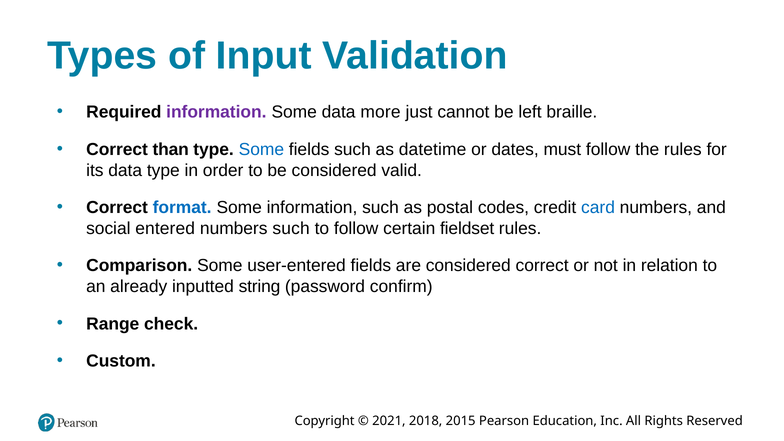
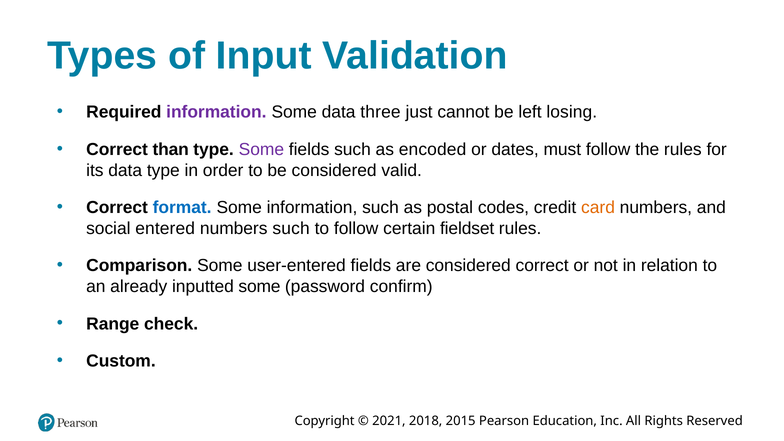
more: more -> three (380, 112)
braille: braille -> losing (572, 112)
Some colour: blue -> purple (261, 149)
datetime: datetime -> encoded (433, 149)
card colour: blue -> orange (598, 208)
inputted string: string -> some (260, 287)
